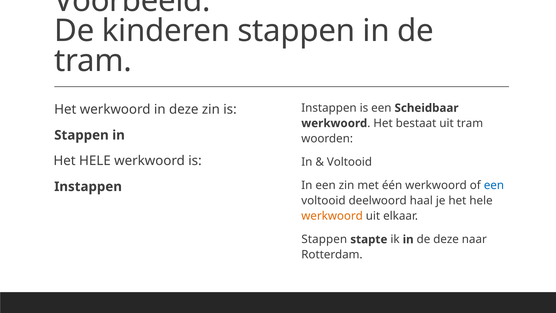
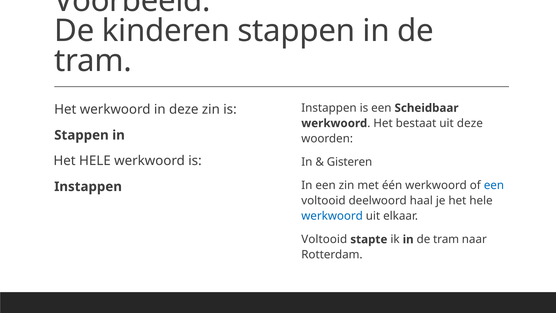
uit tram: tram -> deze (470, 123)
Voltooid: Voltooid -> Gisteren (349, 162)
werkwoord colour: orange -> blue (332, 216)
Stappen: Stappen -> Voltooid (324, 239)
ik in de deze: deze -> tram (446, 239)
